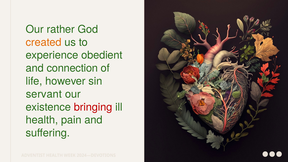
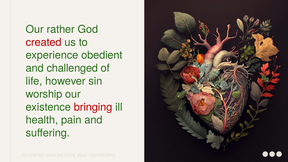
created colour: orange -> red (44, 42)
connection: connection -> challenged (72, 68)
servant: servant -> worship (44, 94)
